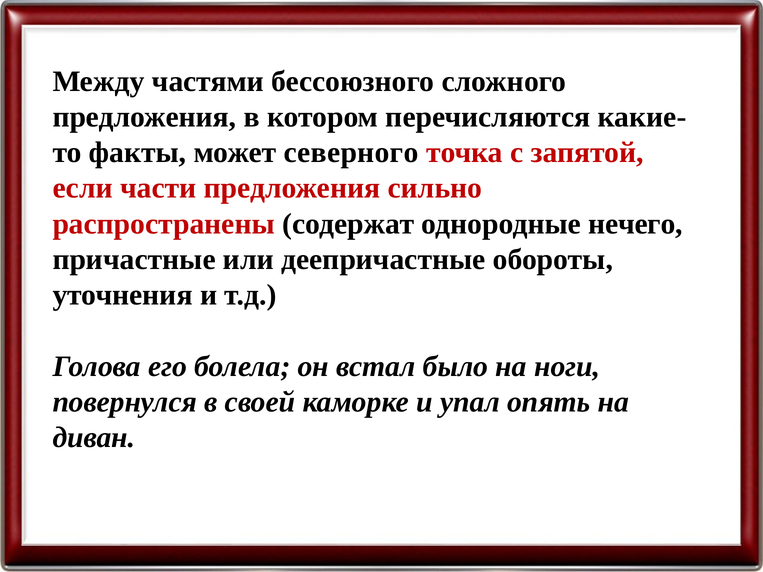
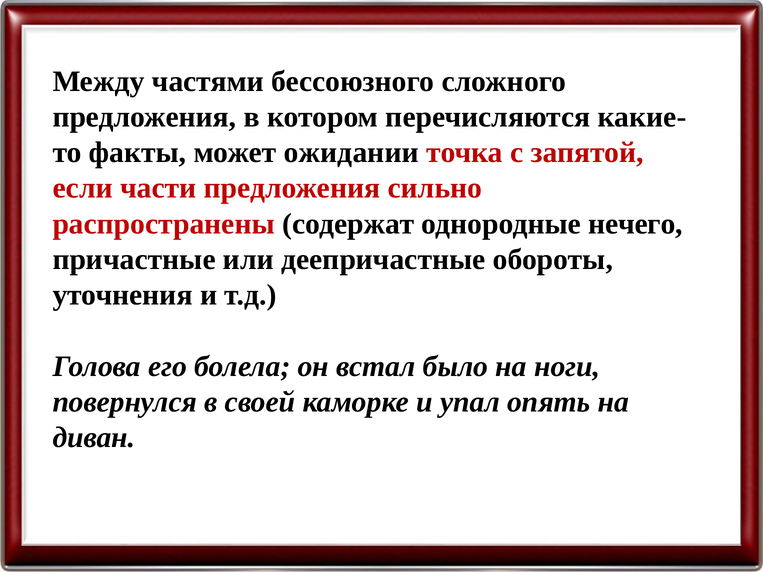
северного: северного -> ожидании (351, 153)
